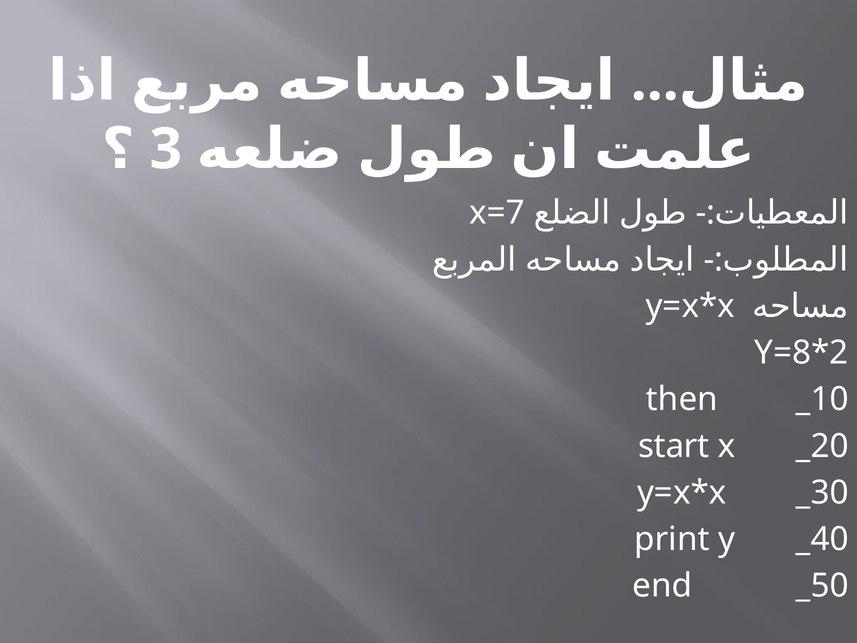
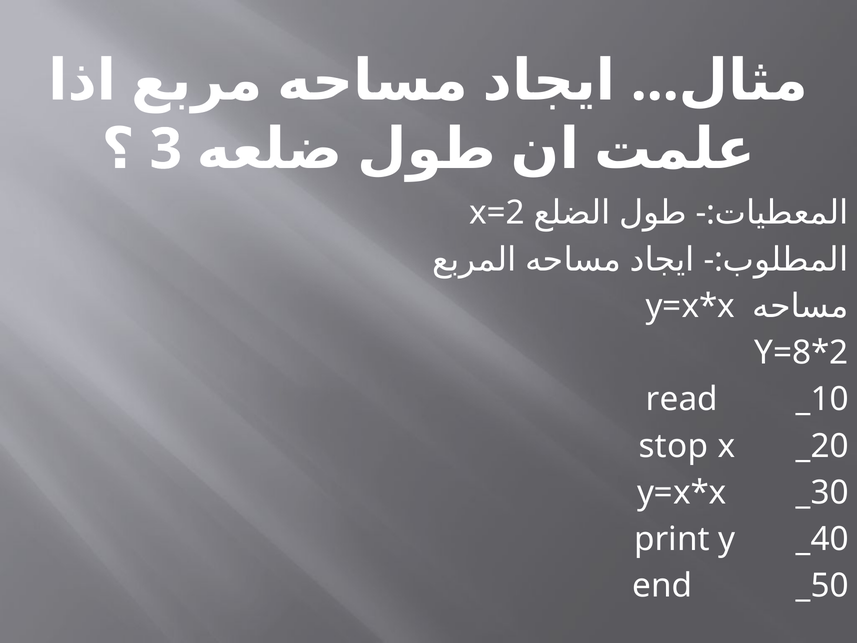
x=7: x=7 -> x=2 (497, 213)
then: then -> read (682, 399)
start: start -> stop (673, 446)
